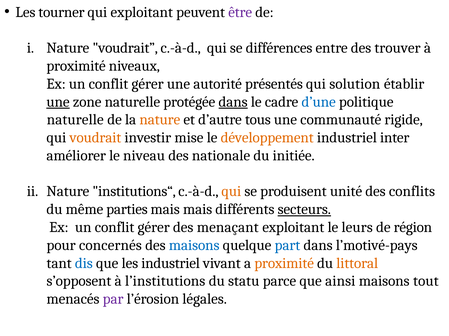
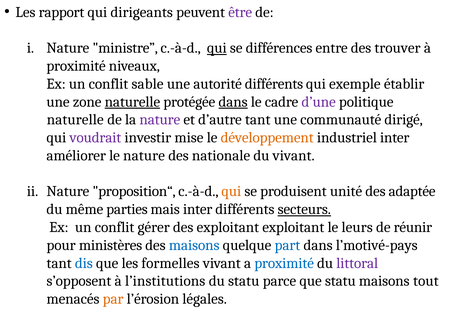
tourner: tourner -> rapport (61, 12)
qui exploitant: exploitant -> dirigeants (142, 12)
Nature voudrait: voudrait -> ministre (125, 48)
qui underline: none -> present (217, 48)
gérer: gérer -> sable (148, 84)
autorité présentés: présentés -> différents (274, 84)
solution: solution -> exemple (355, 84)
une underline: present -> none (58, 102)
naturelle underline: none -> present (132, 102)
d’une colour: blue -> purple (319, 102)
nature colour: orange -> purple (160, 120)
d’autre tous: tous -> tant (258, 120)
rigide: rigide -> dirigé (404, 120)
voudrait colour: orange -> purple (95, 138)
le niveau: niveau -> nature (144, 156)
du initiée: initiée -> vivant (294, 156)
institutions“: institutions“ -> proposition“ (134, 192)
conflits: conflits -> adaptée (412, 192)
mais mais: mais -> inter (198, 210)
des menaçant: menaçant -> exploitant (228, 228)
région: région -> réunir (413, 228)
concernés: concernés -> ministères (111, 246)
les industriel: industriel -> formelles (170, 264)
proximité colour: orange -> blue (284, 264)
littoral colour: orange -> purple (357, 264)
que ainsi: ainsi -> statu (340, 282)
par colour: purple -> orange (113, 300)
